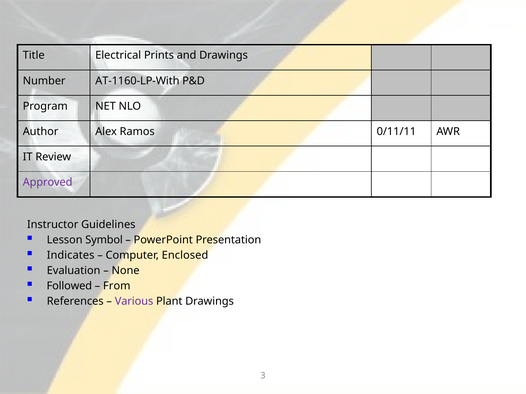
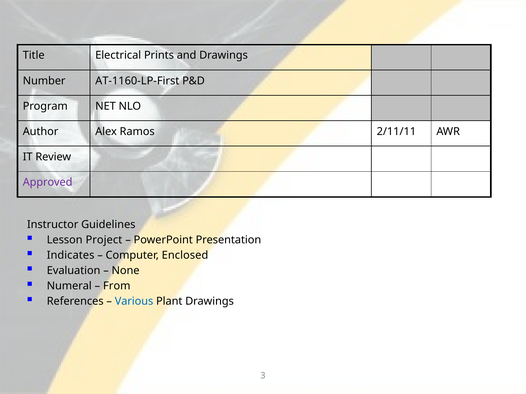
AT-1160-LP-With: AT-1160-LP-With -> AT-1160-LP-First (137, 81)
0/11/11: 0/11/11 -> 2/11/11 (396, 132)
Symbol: Symbol -> Project (104, 240)
Followed: Followed -> Numeral (69, 286)
Various colour: purple -> blue (134, 301)
